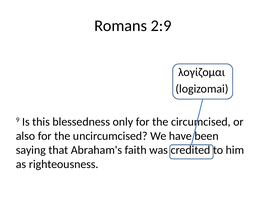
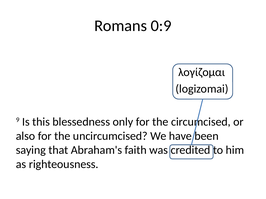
2:9: 2:9 -> 0:9 (161, 26)
